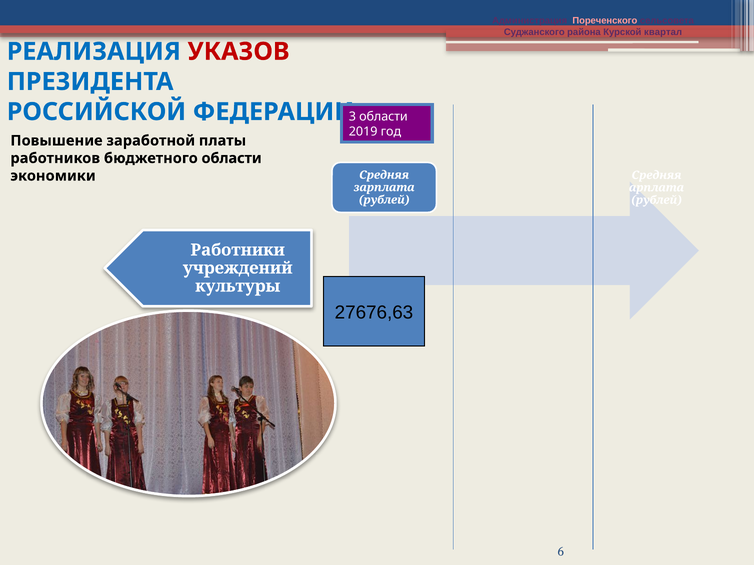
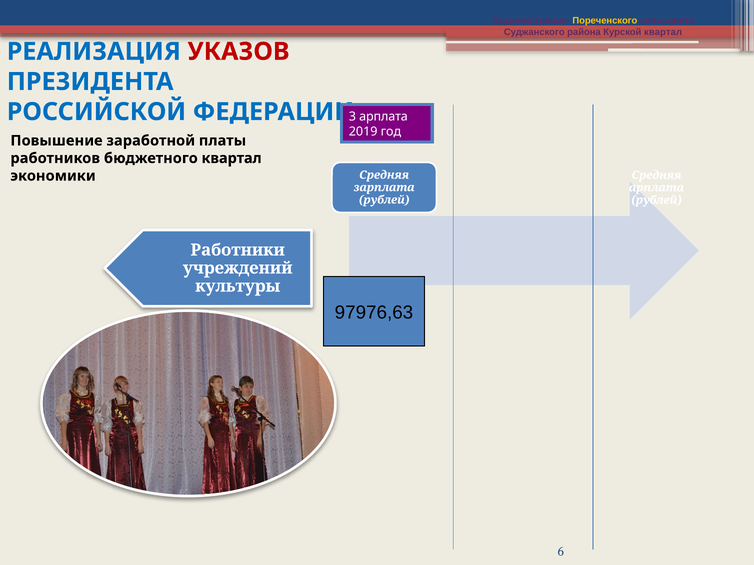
Пореченского colour: pink -> yellow (605, 21)
области: области -> арплата (384, 117)
бюджетного области: области -> квартал (232, 158)
27676,63: 27676,63 -> 97976,63 (374, 313)
